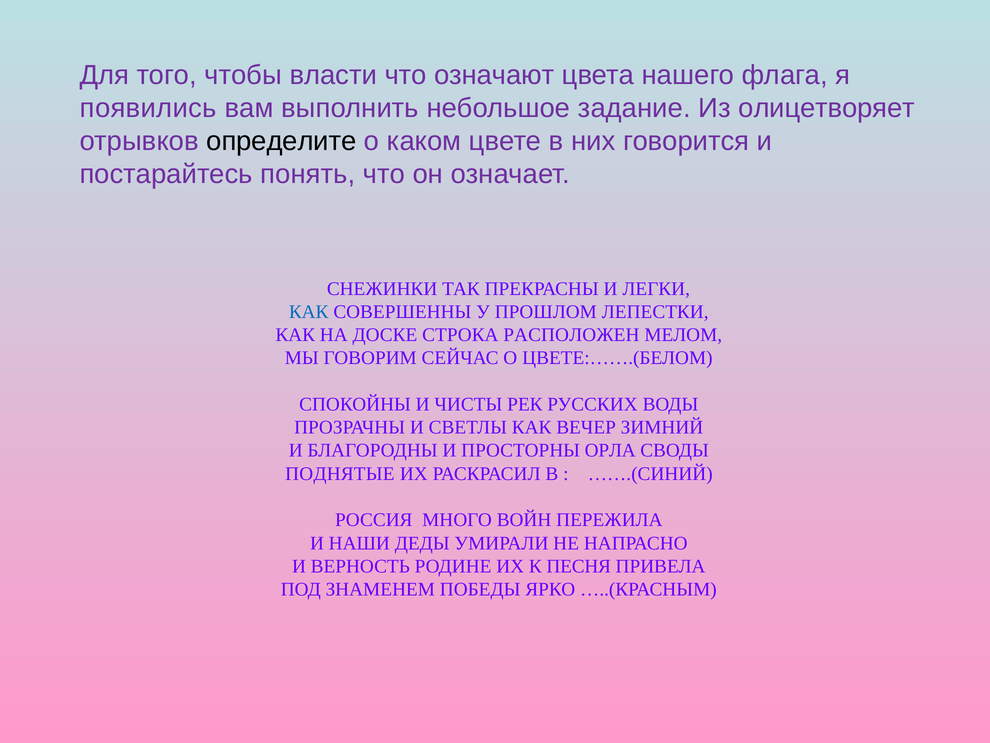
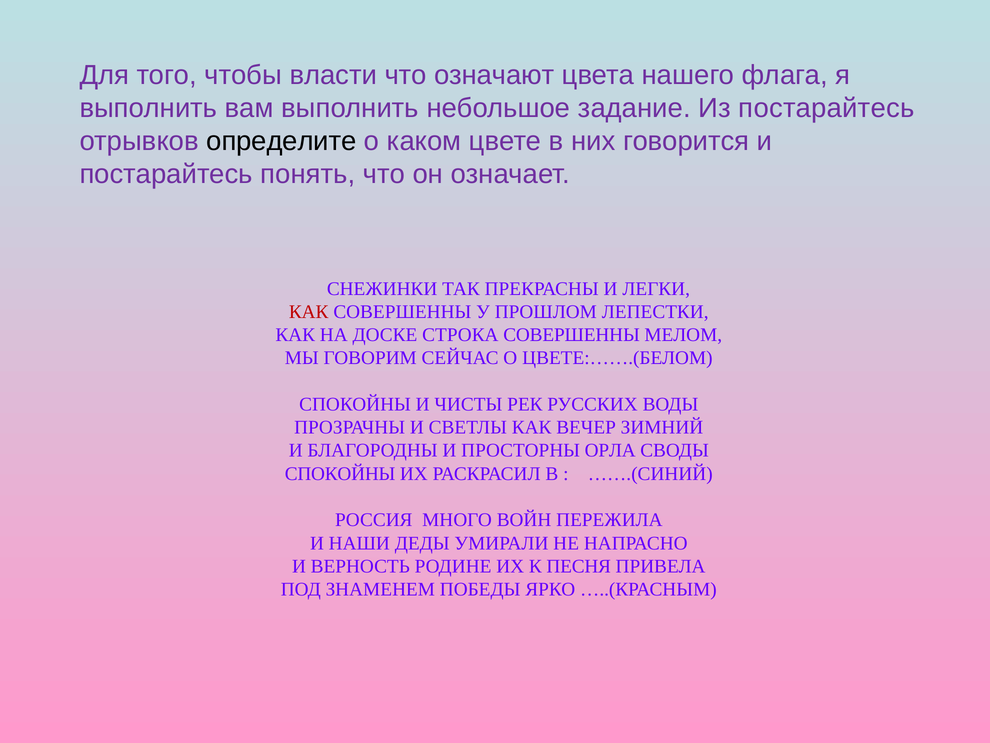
появились: появились -> выполнить (148, 108)
Из олицетворяет: олицетворяет -> постарайтесь (827, 108)
КАК colour: blue -> red (309, 312)
СТРОКА РАСПОЛОЖЕН: РАСПОЛОЖЕН -> СОВЕРШЕННЫ (572, 335)
ПОДНЯТЫЕ: ПОДНЯТЫЕ -> СПОКОЙНЫ (340, 473)
